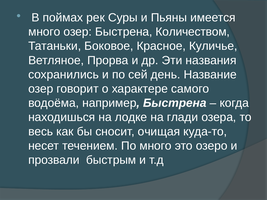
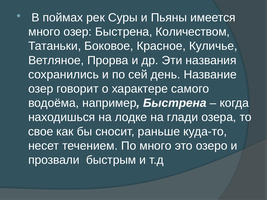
весь: весь -> свое (41, 132)
очищая: очищая -> раньше (159, 132)
